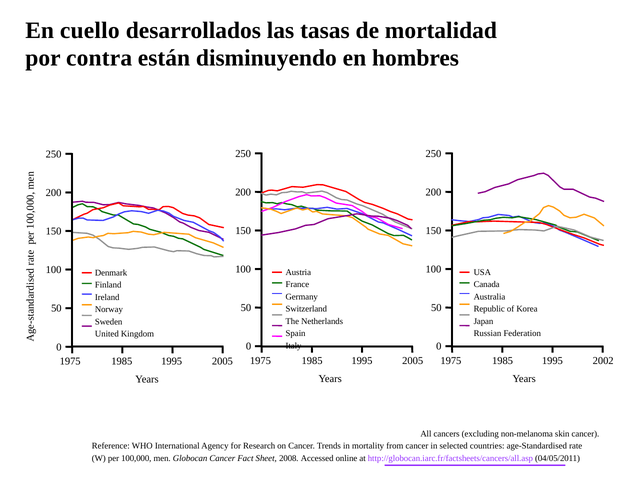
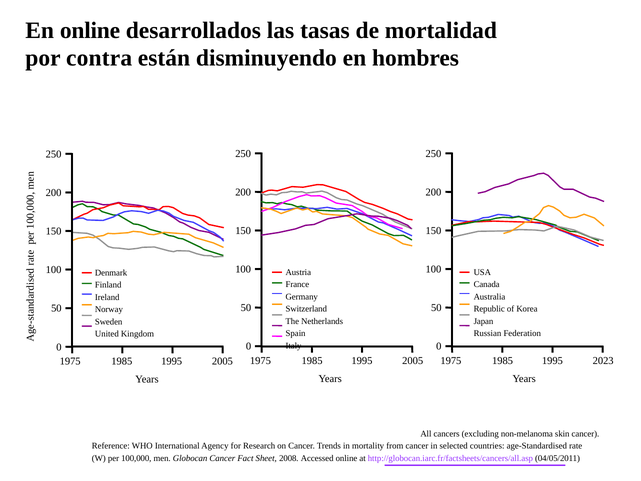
En cuello: cuello -> online (90, 30)
2002: 2002 -> 2023 (603, 360)
